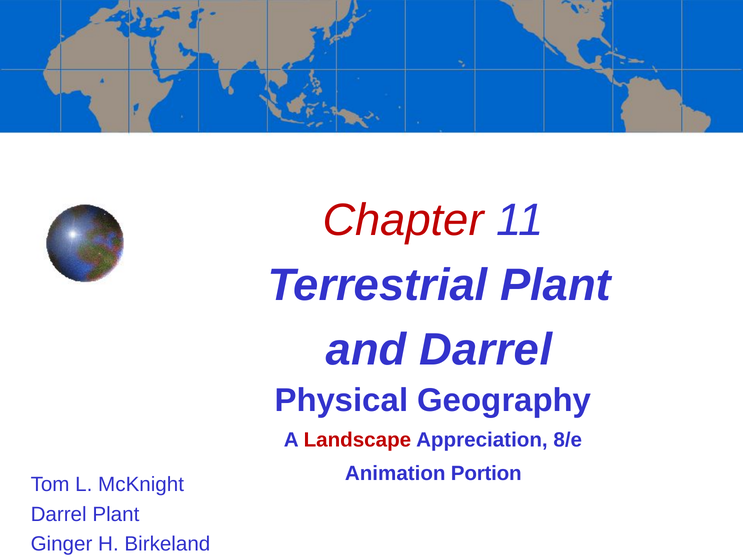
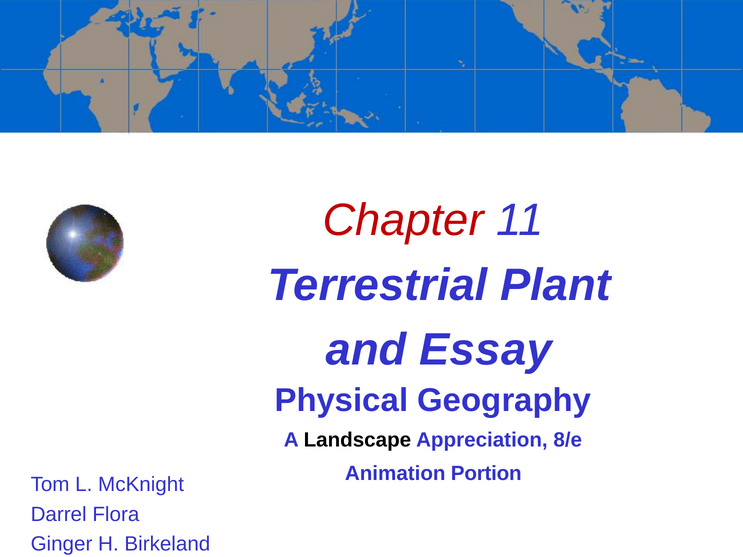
and Darrel: Darrel -> Essay (486, 350)
Landscape colour: red -> black (357, 440)
Darrel Plant: Plant -> Flora (116, 514)
